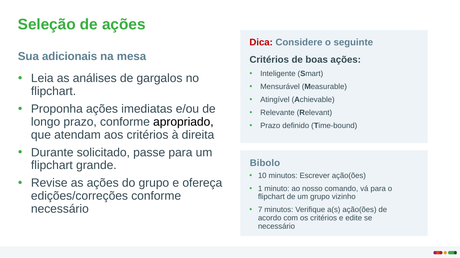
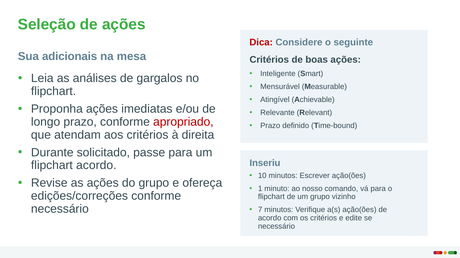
apropriado colour: black -> red (183, 122)
Bibolo: Bibolo -> Inseriu (265, 163)
flipchart grande: grande -> acordo (96, 166)
